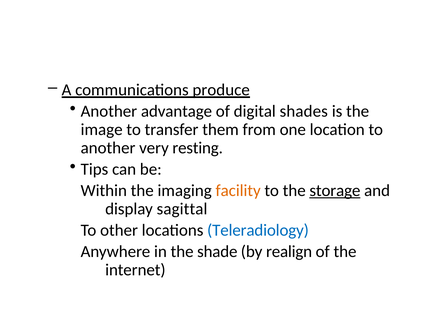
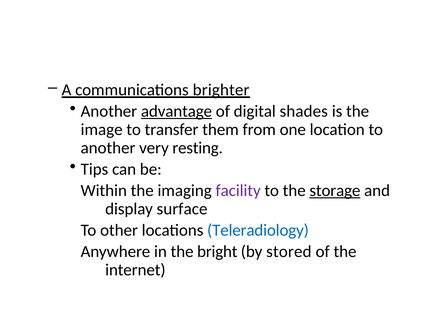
produce: produce -> brighter (221, 90)
advantage underline: none -> present (177, 111)
facility colour: orange -> purple (238, 191)
sagittal: sagittal -> surface (182, 209)
shade: shade -> bright (217, 252)
realign: realign -> stored (289, 252)
